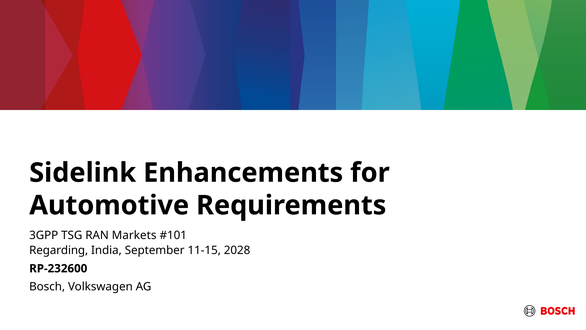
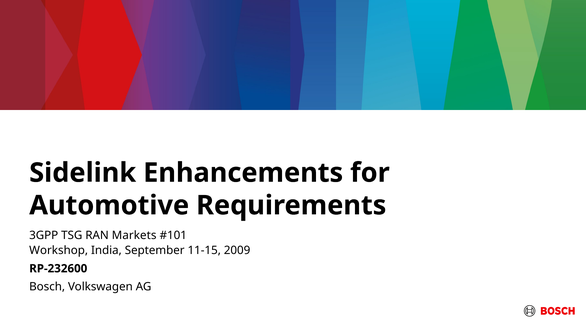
Regarding: Regarding -> Workshop (59, 250)
2028: 2028 -> 2009 (237, 250)
